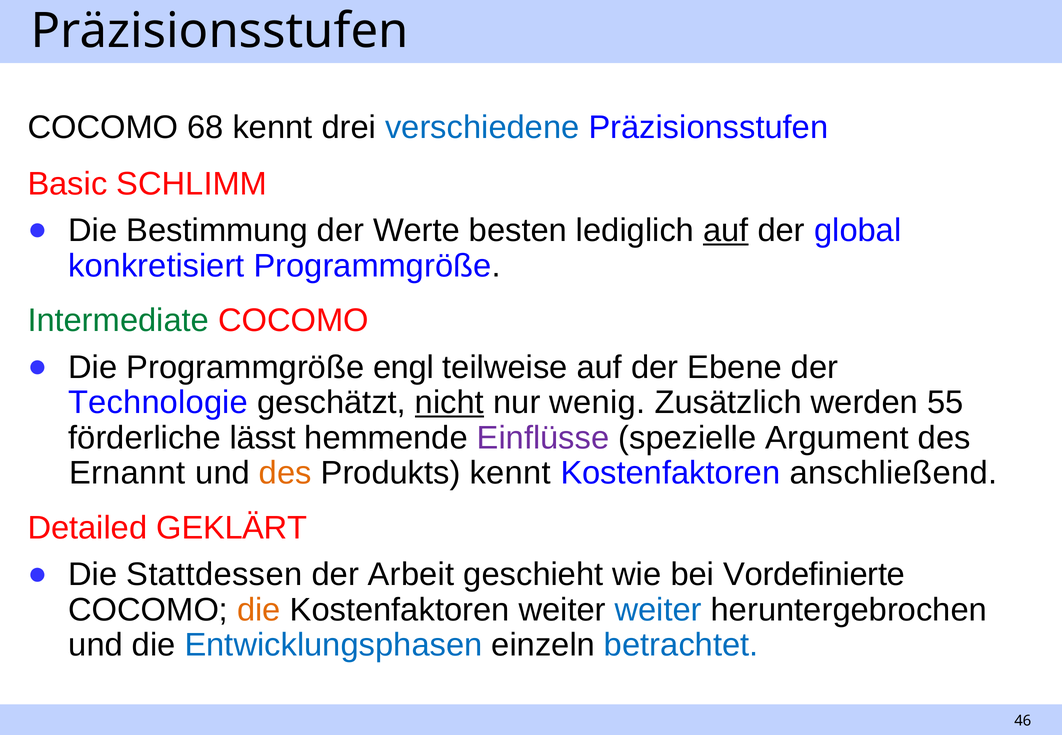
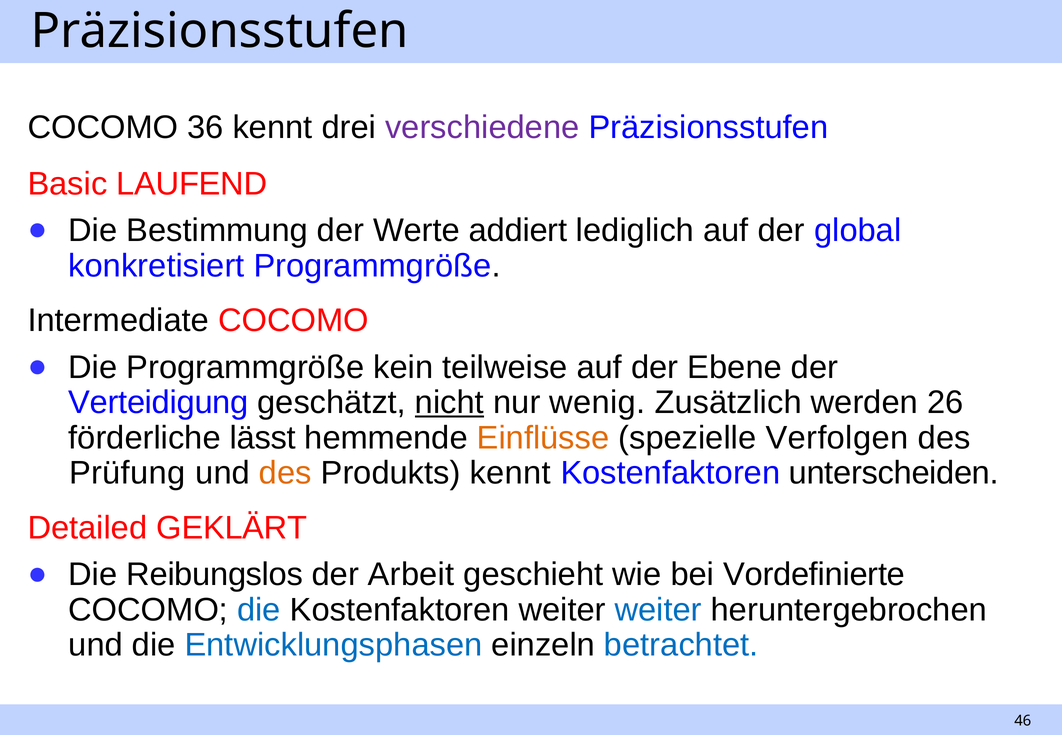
68: 68 -> 36 (205, 127)
verschiedene colour: blue -> purple (482, 127)
SCHLIMM: SCHLIMM -> LAUFEND (192, 184)
besten: besten -> addiert (518, 231)
auf underline: present -> none (726, 231)
Intermediate colour: green -> black (118, 321)
engl: engl -> kein (403, 367)
Technologie: Technologie -> Verteidigung (158, 403)
55: 55 -> 26 (945, 403)
Einflüsse colour: purple -> orange (543, 438)
Argument: Argument -> Verfolgen (837, 438)
Ernannt: Ernannt -> Prüfung (127, 473)
anschließend: anschließend -> unterscheiden (894, 473)
Stattdessen: Stattdessen -> Reibungslos (215, 575)
die colour: orange -> blue (259, 610)
